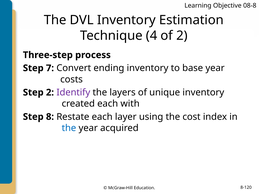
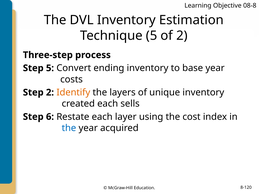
Technique 4: 4 -> 5 (152, 36)
Step 7: 7 -> 5 (50, 68)
Identify colour: purple -> orange (73, 93)
with: with -> sells (130, 104)
8: 8 -> 6 (50, 117)
